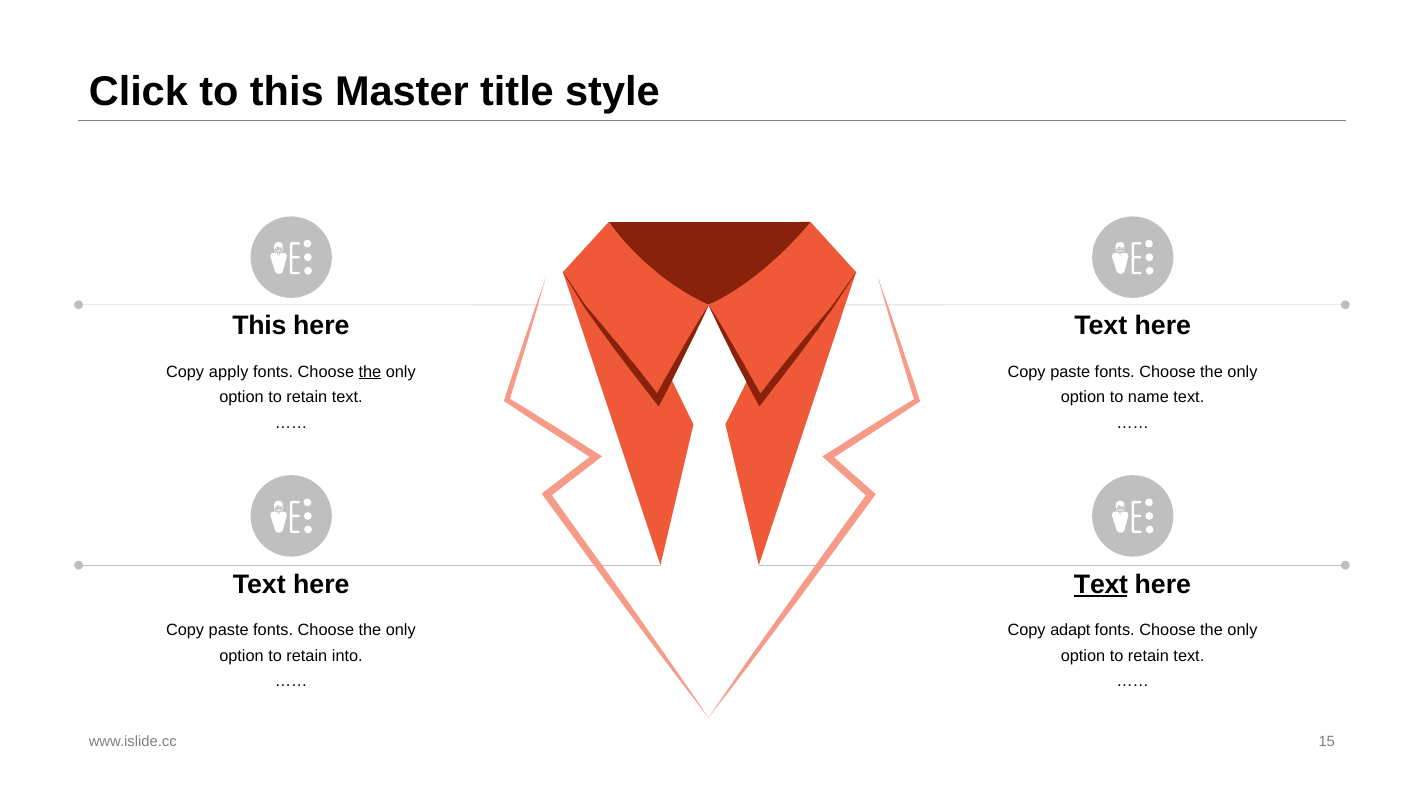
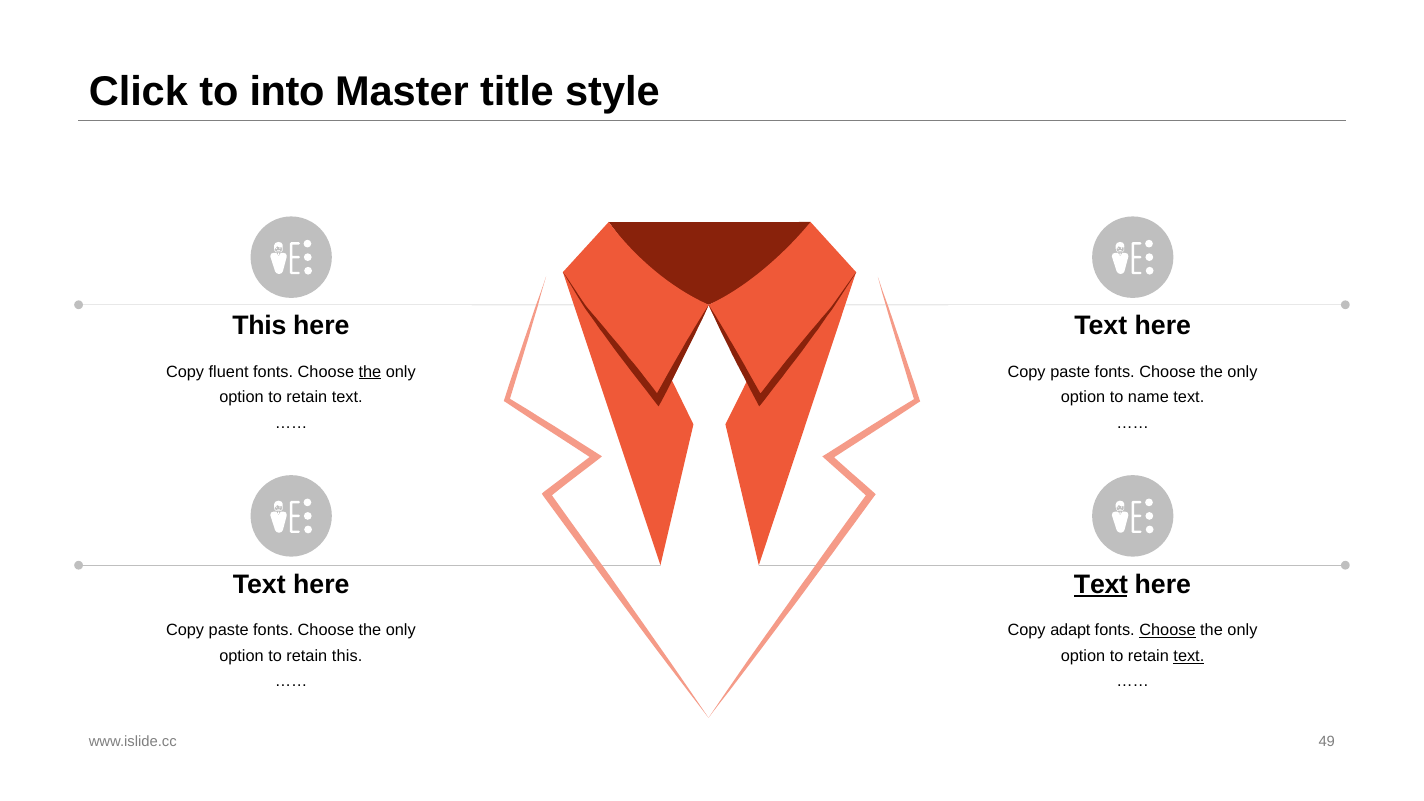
to this: this -> into (287, 92)
apply: apply -> fluent (229, 372)
Choose underline: none -> present (1167, 631)
retain into: into -> this (347, 656)
text underline: none -> present (1189, 656)
15: 15 -> 49 (1327, 742)
